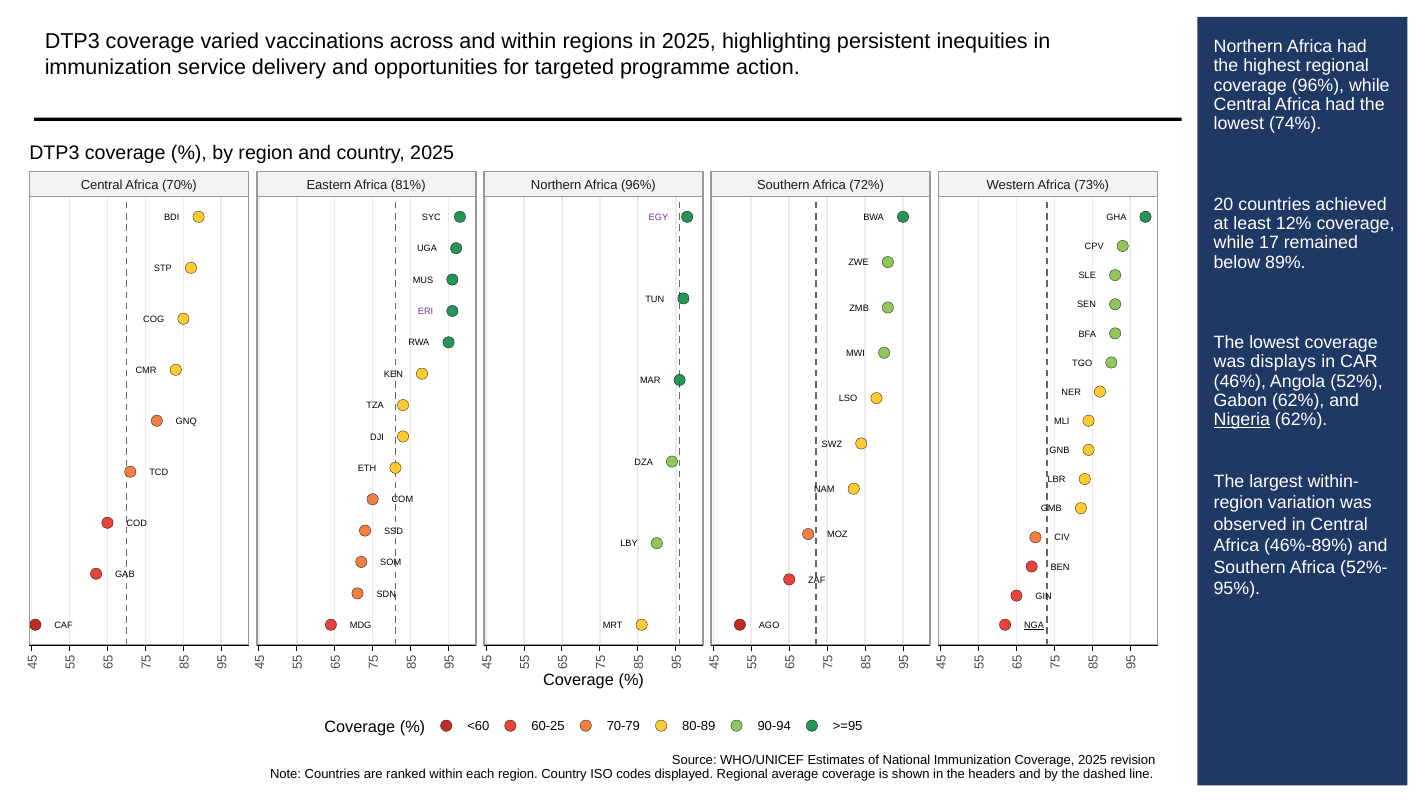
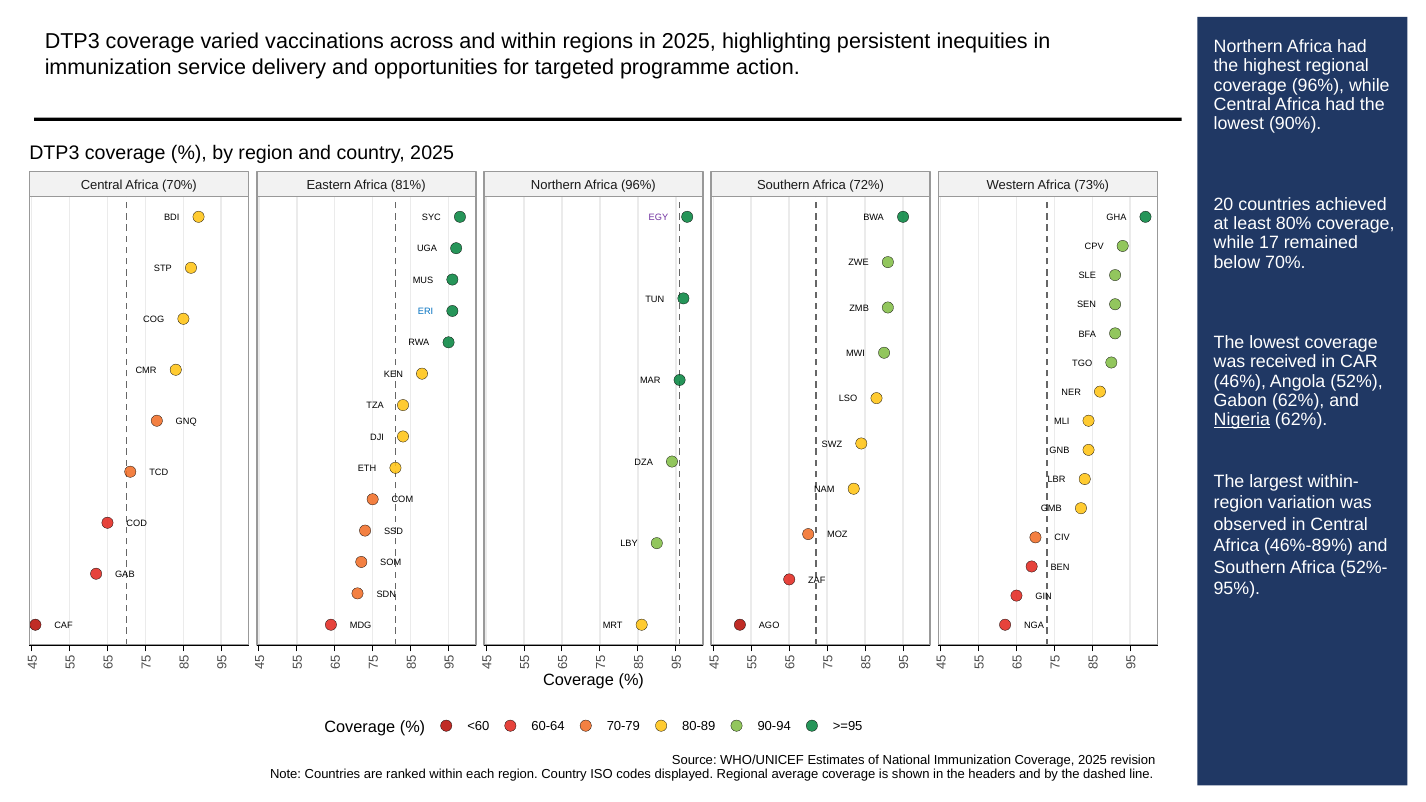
74%: 74% -> 90% (1295, 124)
12%: 12% -> 80% (1294, 224)
below 89%: 89% -> 70% (1285, 262)
ERI colour: purple -> blue (426, 312)
displays: displays -> received (1283, 362)
NGA underline: present -> none (1034, 625)
60-25: 60-25 -> 60-64 (548, 727)
